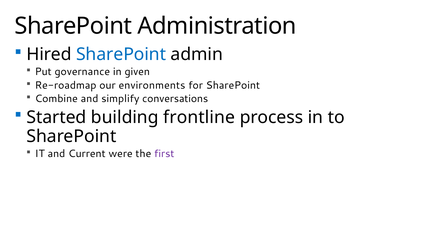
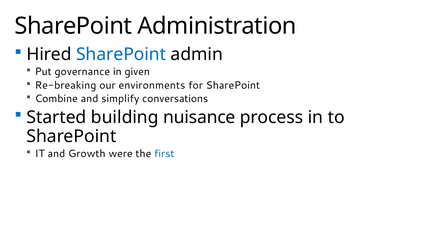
Re-roadmap: Re-roadmap -> Re-breaking (66, 85)
frontline: frontline -> nuisance (199, 117)
Current: Current -> Growth (87, 154)
first colour: purple -> blue (164, 154)
